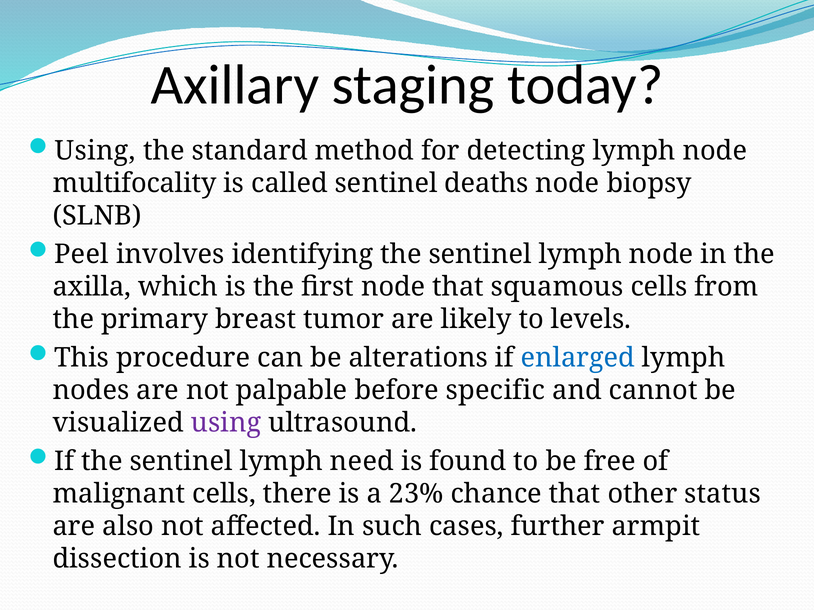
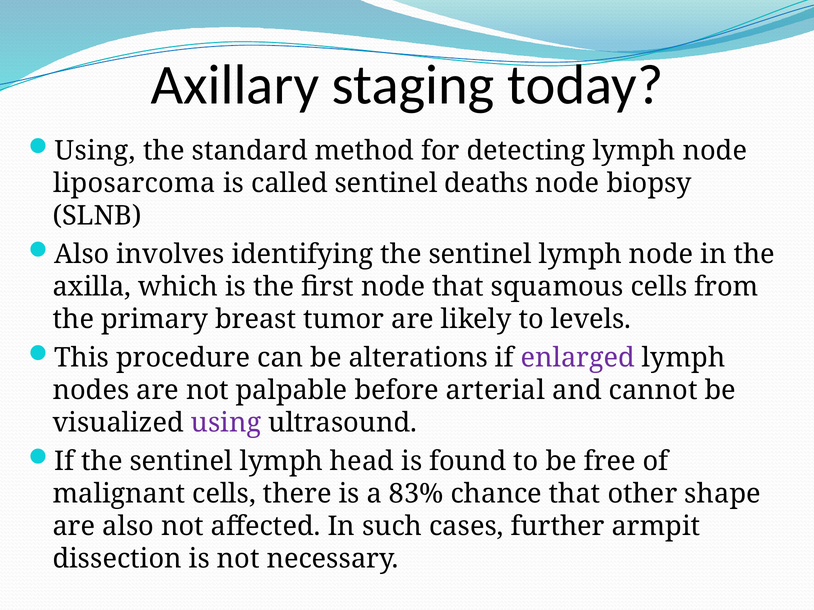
multifocality: multifocality -> liposarcoma (134, 184)
Peel: Peel -> Also (82, 255)
enlarged colour: blue -> purple (578, 358)
specific: specific -> arterial (495, 391)
need: need -> head (362, 462)
23%: 23% -> 83% (416, 494)
status: status -> shape (723, 494)
